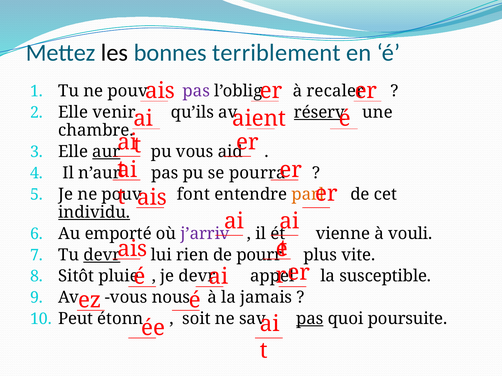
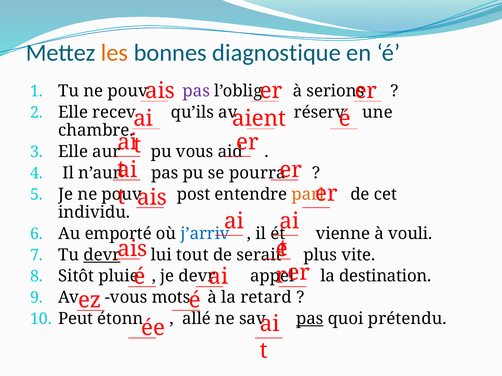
les colour: black -> orange (115, 53)
terriblement: terriblement -> diagnostique (277, 53)
recaler: recaler -> serions (335, 91)
venir: venir -> recev (114, 113)
réserv underline: present -> none (319, 113)
aur underline: present -> none (106, 152)
font: font -> post (193, 195)
individu underline: present -> none (94, 213)
j’arriv colour: purple -> blue (205, 234)
rien: rien -> tout (192, 255)
pourr: pourr -> serait (259, 255)
susceptible: susceptible -> destination (385, 277)
nous: nous -> mots (171, 298)
jamais: jamais -> retard (266, 298)
soit: soit -> allé (197, 319)
poursuite: poursuite -> prétendu (407, 319)
